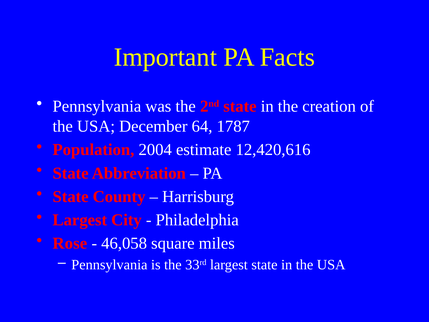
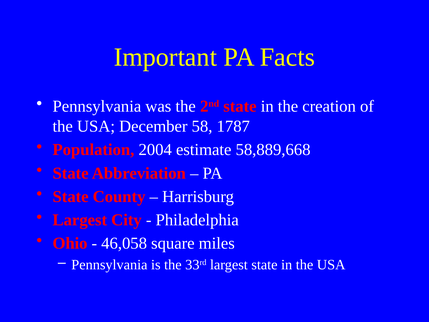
64: 64 -> 58 (202, 126)
12,420,616: 12,420,616 -> 58,889,668 (273, 150)
Rose: Rose -> Ohio (70, 243)
